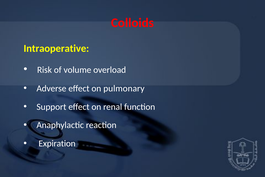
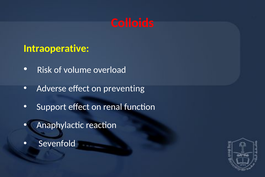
pulmonary: pulmonary -> preventing (124, 88)
Expiration: Expiration -> Sevenfold (57, 143)
